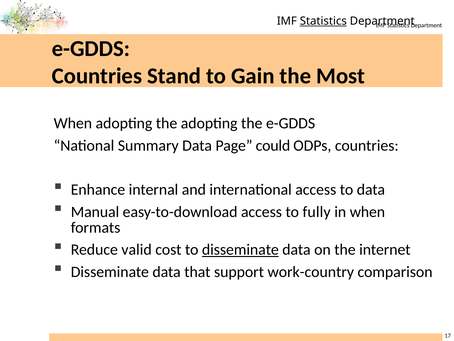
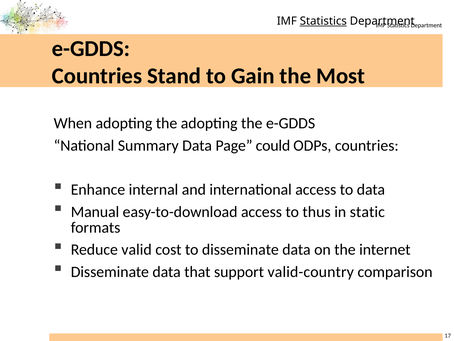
fully: fully -> thus (317, 211)
in when: when -> static (367, 211)
disseminate underline: present -> none (240, 249)
work-country: work-country -> valid-country (311, 271)
